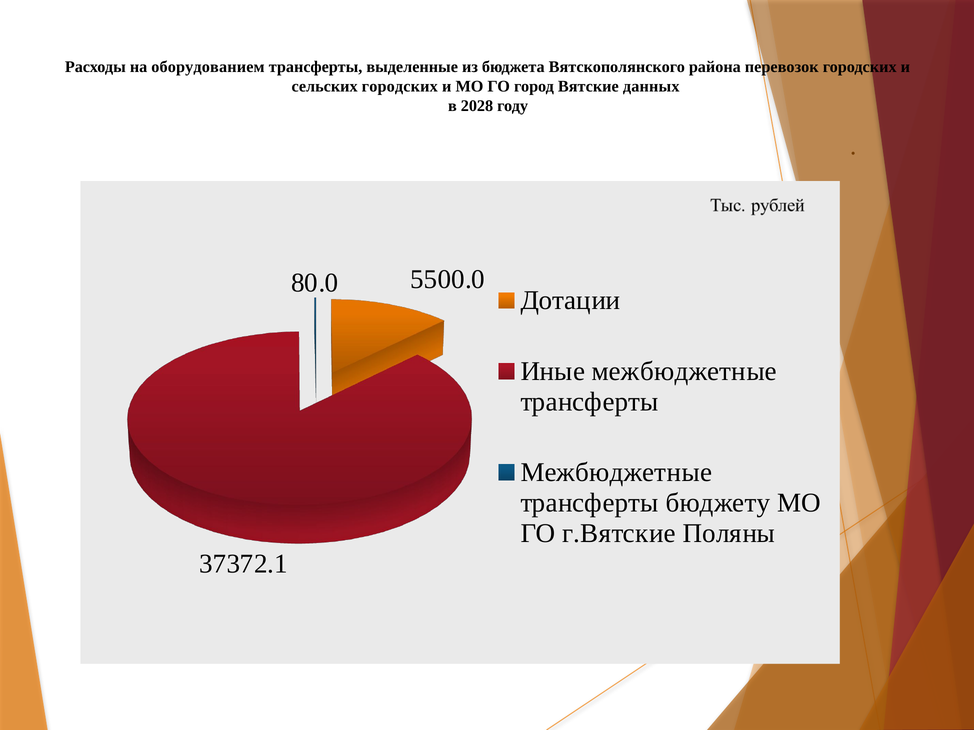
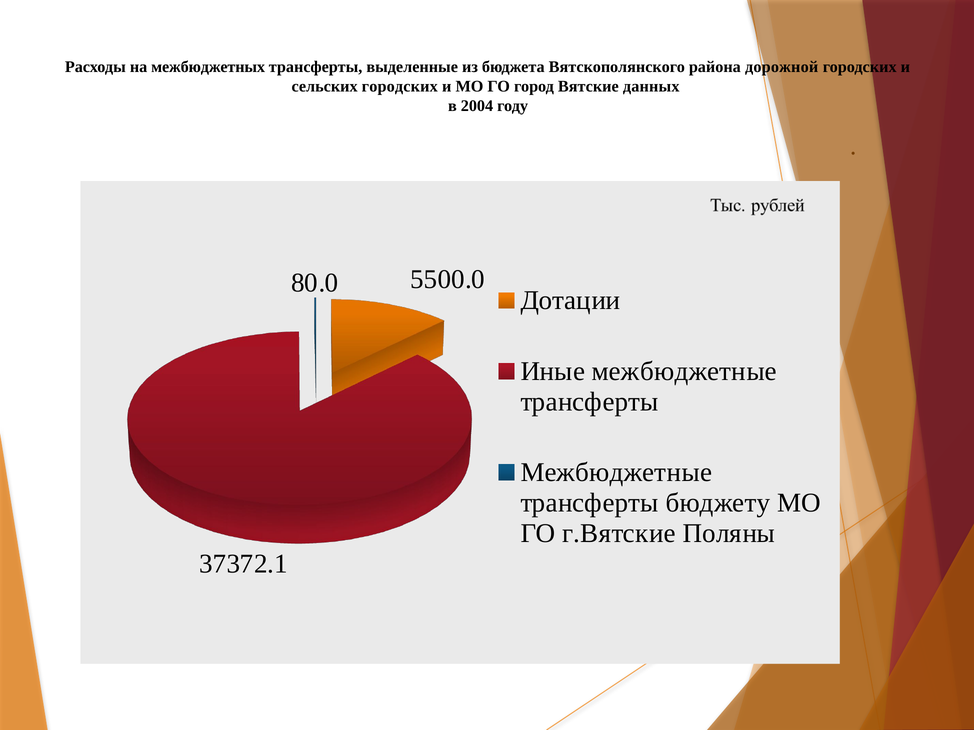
оборудованием: оборудованием -> межбюджетных (208, 67)
перевозок: перевозок -> дорожной (782, 67)
2028: 2028 -> 2004 (477, 106)
